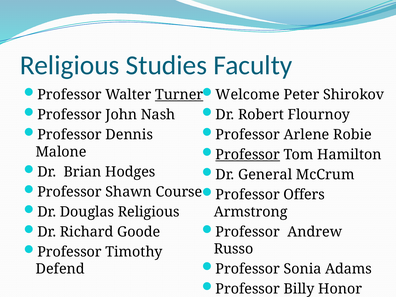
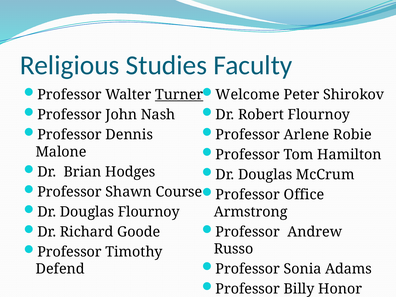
Professor underline: present -> none (248, 155)
General: General -> Douglas (265, 175)
Offers: Offers -> Office (304, 195)
Douglas Religious: Religious -> Flournoy (149, 212)
